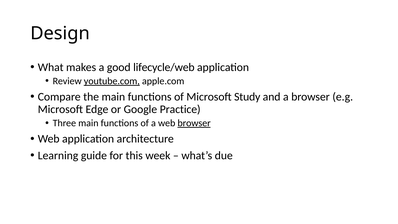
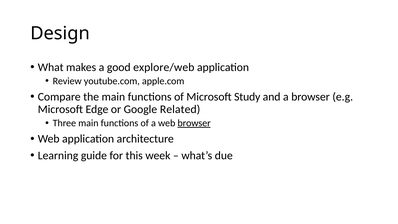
lifecycle/web: lifecycle/web -> explore/web (164, 67)
youtube.com underline: present -> none (112, 81)
Practice: Practice -> Related (180, 109)
